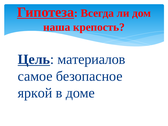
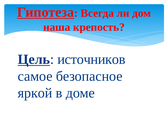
материалов: материалов -> источников (91, 59)
